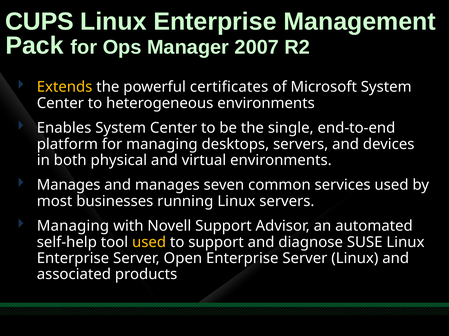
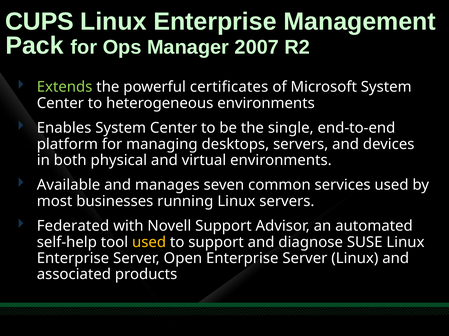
Extends colour: yellow -> light green (65, 87)
Manages: Manages -> Available (69, 185)
Managing: Managing -> Federated (73, 227)
